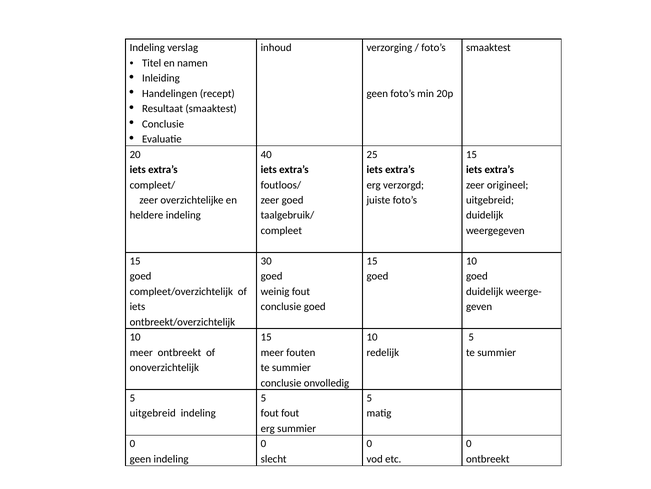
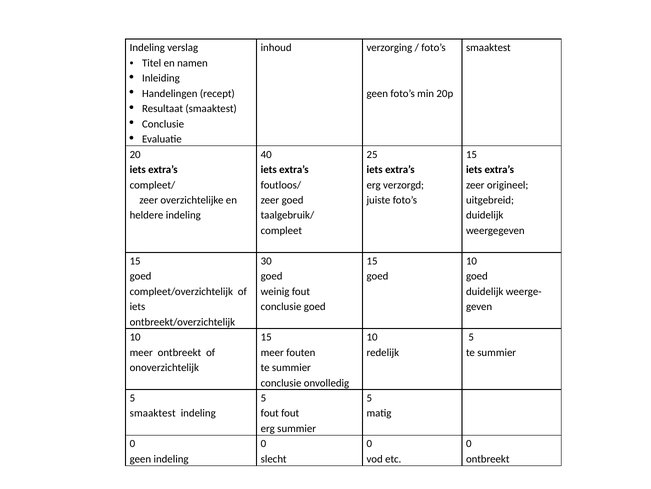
uitgebreid: uitgebreid -> smaaktest (153, 413)
